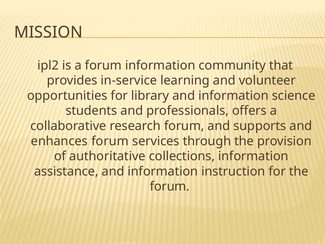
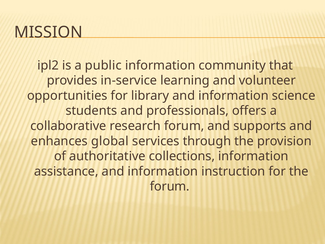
a forum: forum -> public (103, 65)
enhances forum: forum -> global (110, 141)
